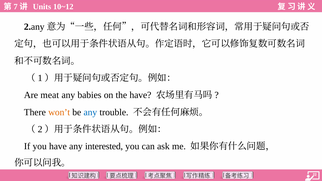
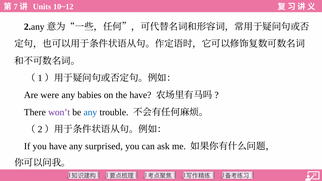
meat: meat -> were (50, 95)
won’t colour: orange -> purple (59, 112)
interested: interested -> surprised (104, 146)
